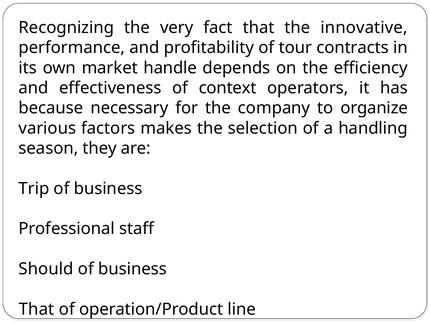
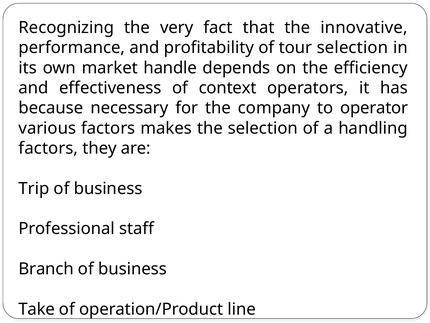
tour contracts: contracts -> selection (352, 48)
organize: organize -> operator (374, 108)
season: season -> factors (48, 148)
Should: Should -> Branch (46, 269)
That: That -> Take (37, 309)
